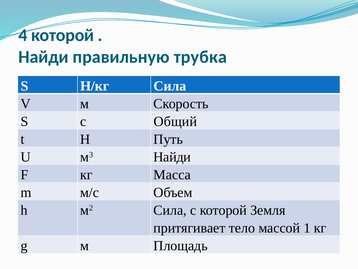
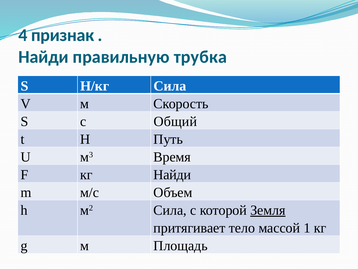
4 которой: которой -> признак (63, 35)
м3 Найди: Найди -> Время (172, 157)
кг Масса: Масса -> Найди (172, 174)
Земля underline: none -> present (268, 210)
